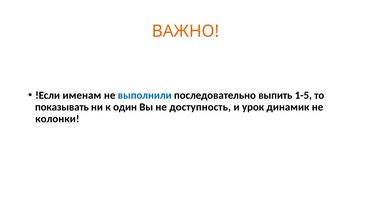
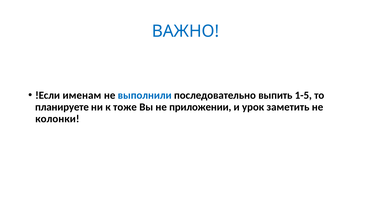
ВАЖНО colour: orange -> blue (185, 31)
показывать: показывать -> планируете (62, 107)
один: один -> тоже (125, 107)
доступность: доступность -> приложении (200, 107)
динамик: динамик -> заметить (288, 107)
